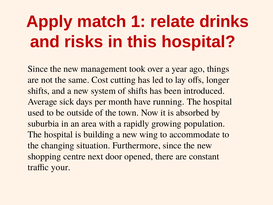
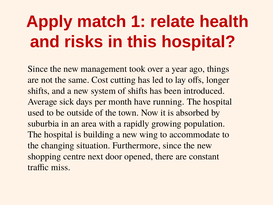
drinks: drinks -> health (224, 22)
your: your -> miss (61, 167)
